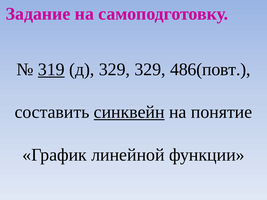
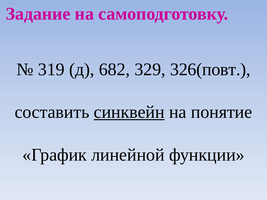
319 underline: present -> none (51, 70)
д 329: 329 -> 682 (114, 70)
486(повт: 486(повт -> 326(повт (210, 70)
